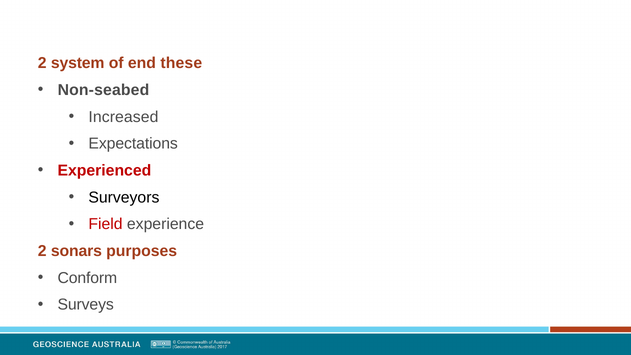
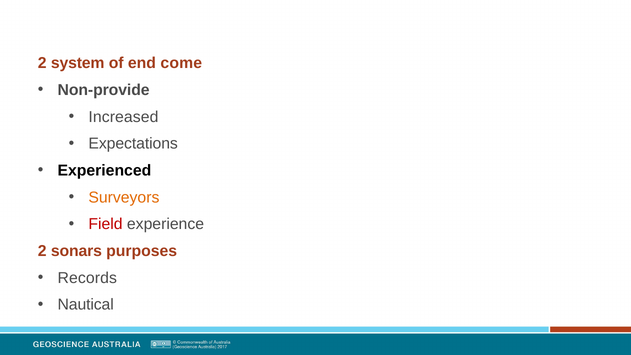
these: these -> come (181, 63)
Non-seabed: Non-seabed -> Non-provide (104, 90)
Experienced colour: red -> black (104, 171)
Surveyors colour: black -> orange (124, 197)
Conform: Conform -> Records (87, 278)
Surveys: Surveys -> Nautical (86, 305)
